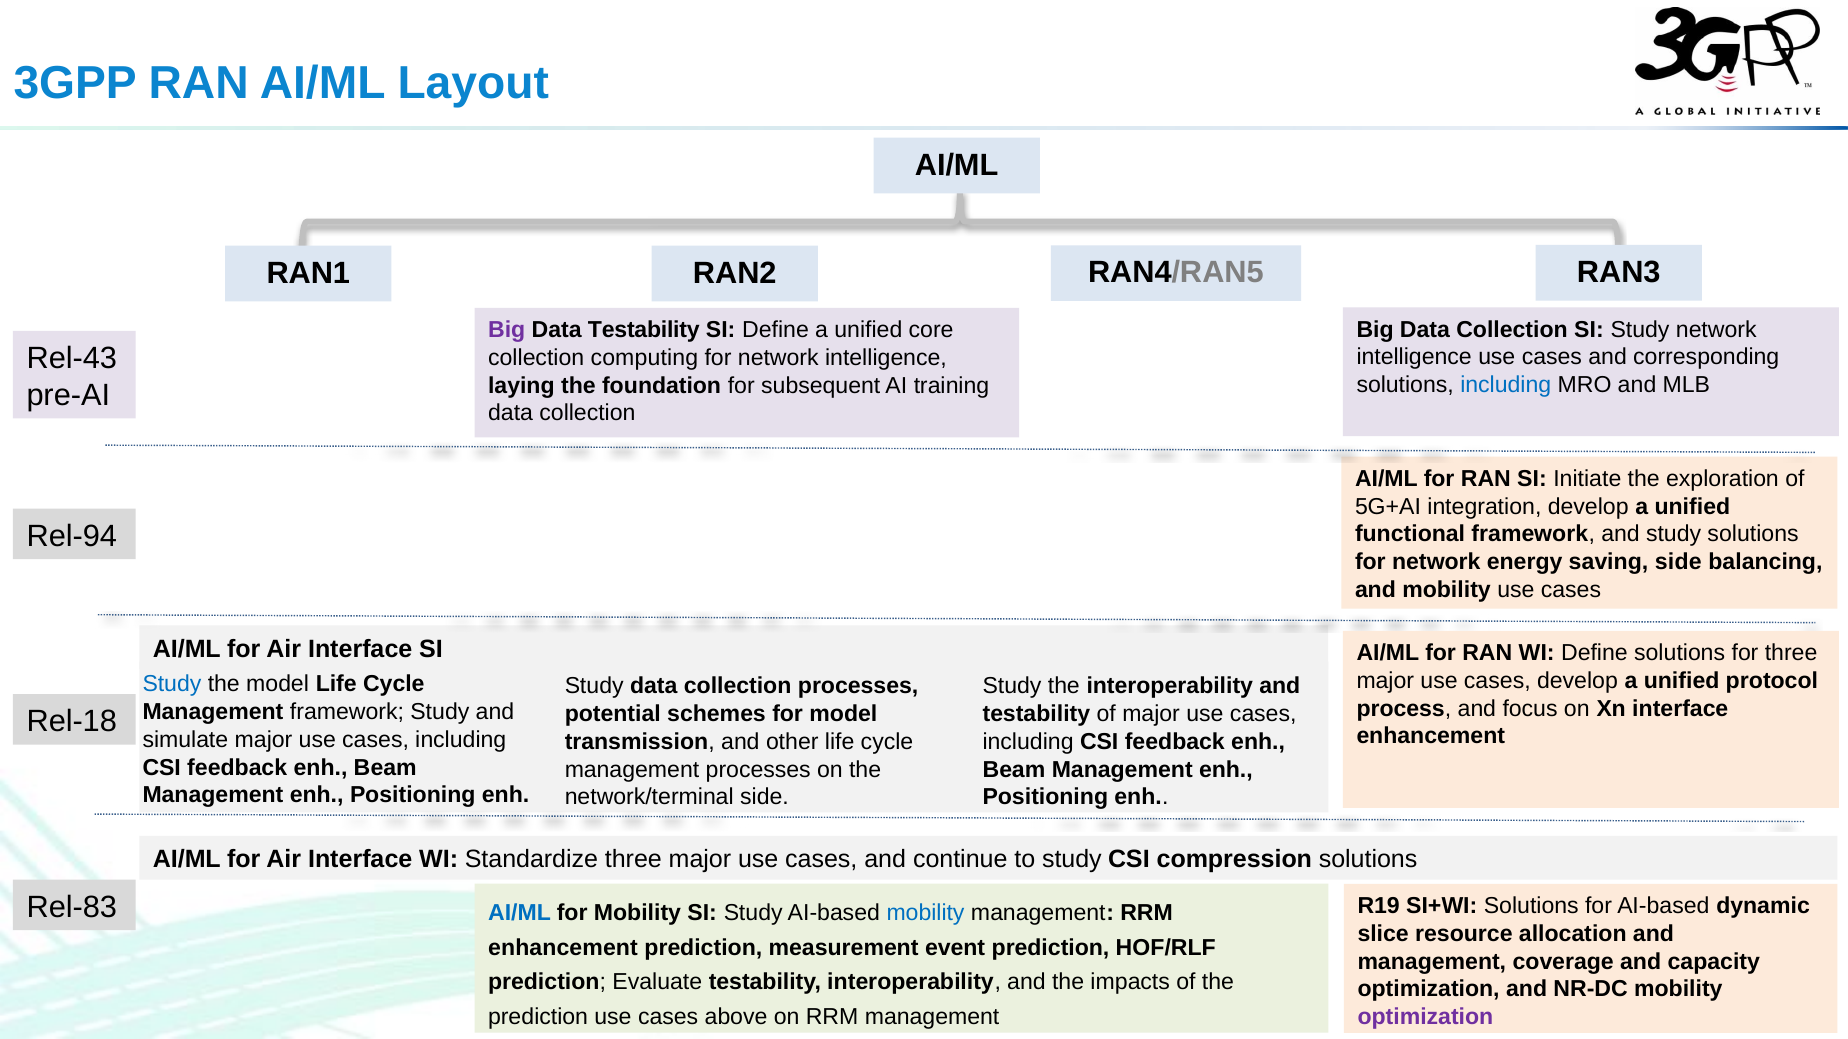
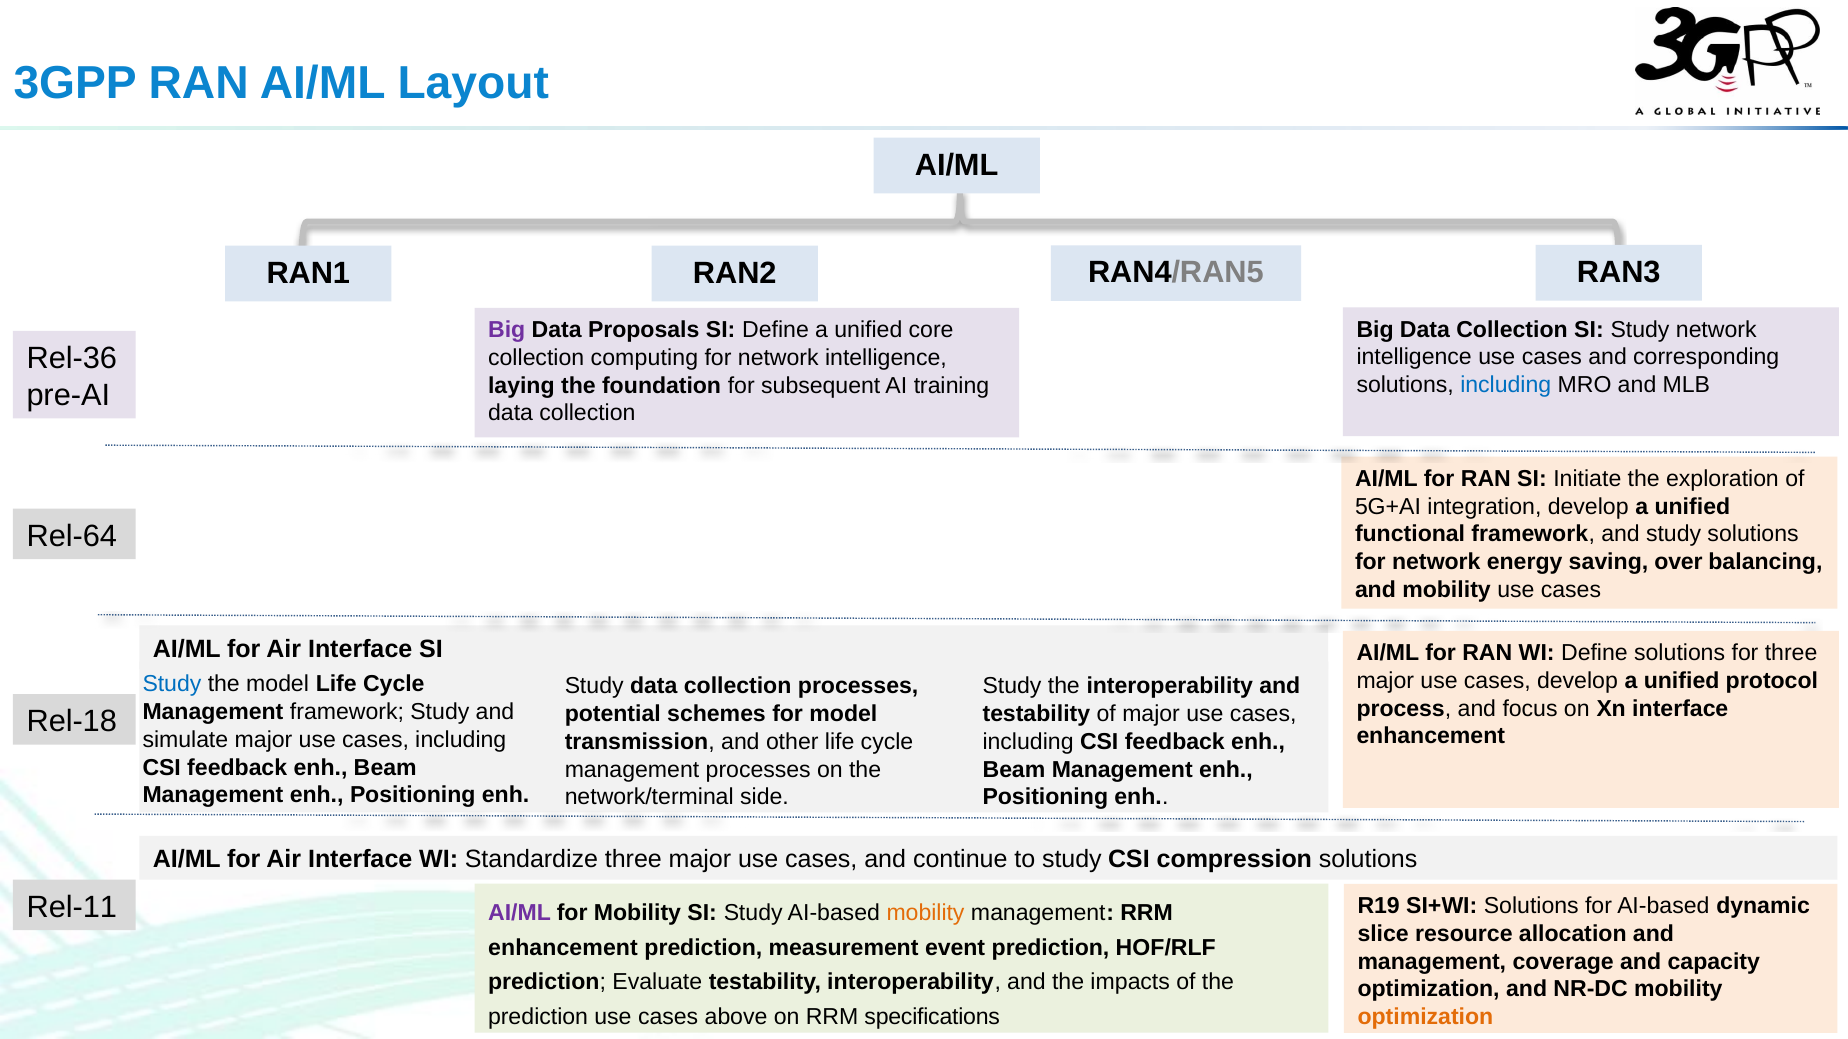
Data Testability: Testability -> Proposals (644, 330)
Rel-43: Rel-43 -> Rel-36 (72, 358)
Rel-94: Rel-94 -> Rel-64 (72, 536)
saving side: side -> over (1678, 562)
Rel-83: Rel-83 -> Rel-11 (72, 907)
AI/ML colour: blue -> purple (520, 913)
mobility colour: blue -> orange (926, 913)
RRM management: management -> specifications (932, 1017)
optimization colour: purple -> orange (1425, 1017)
